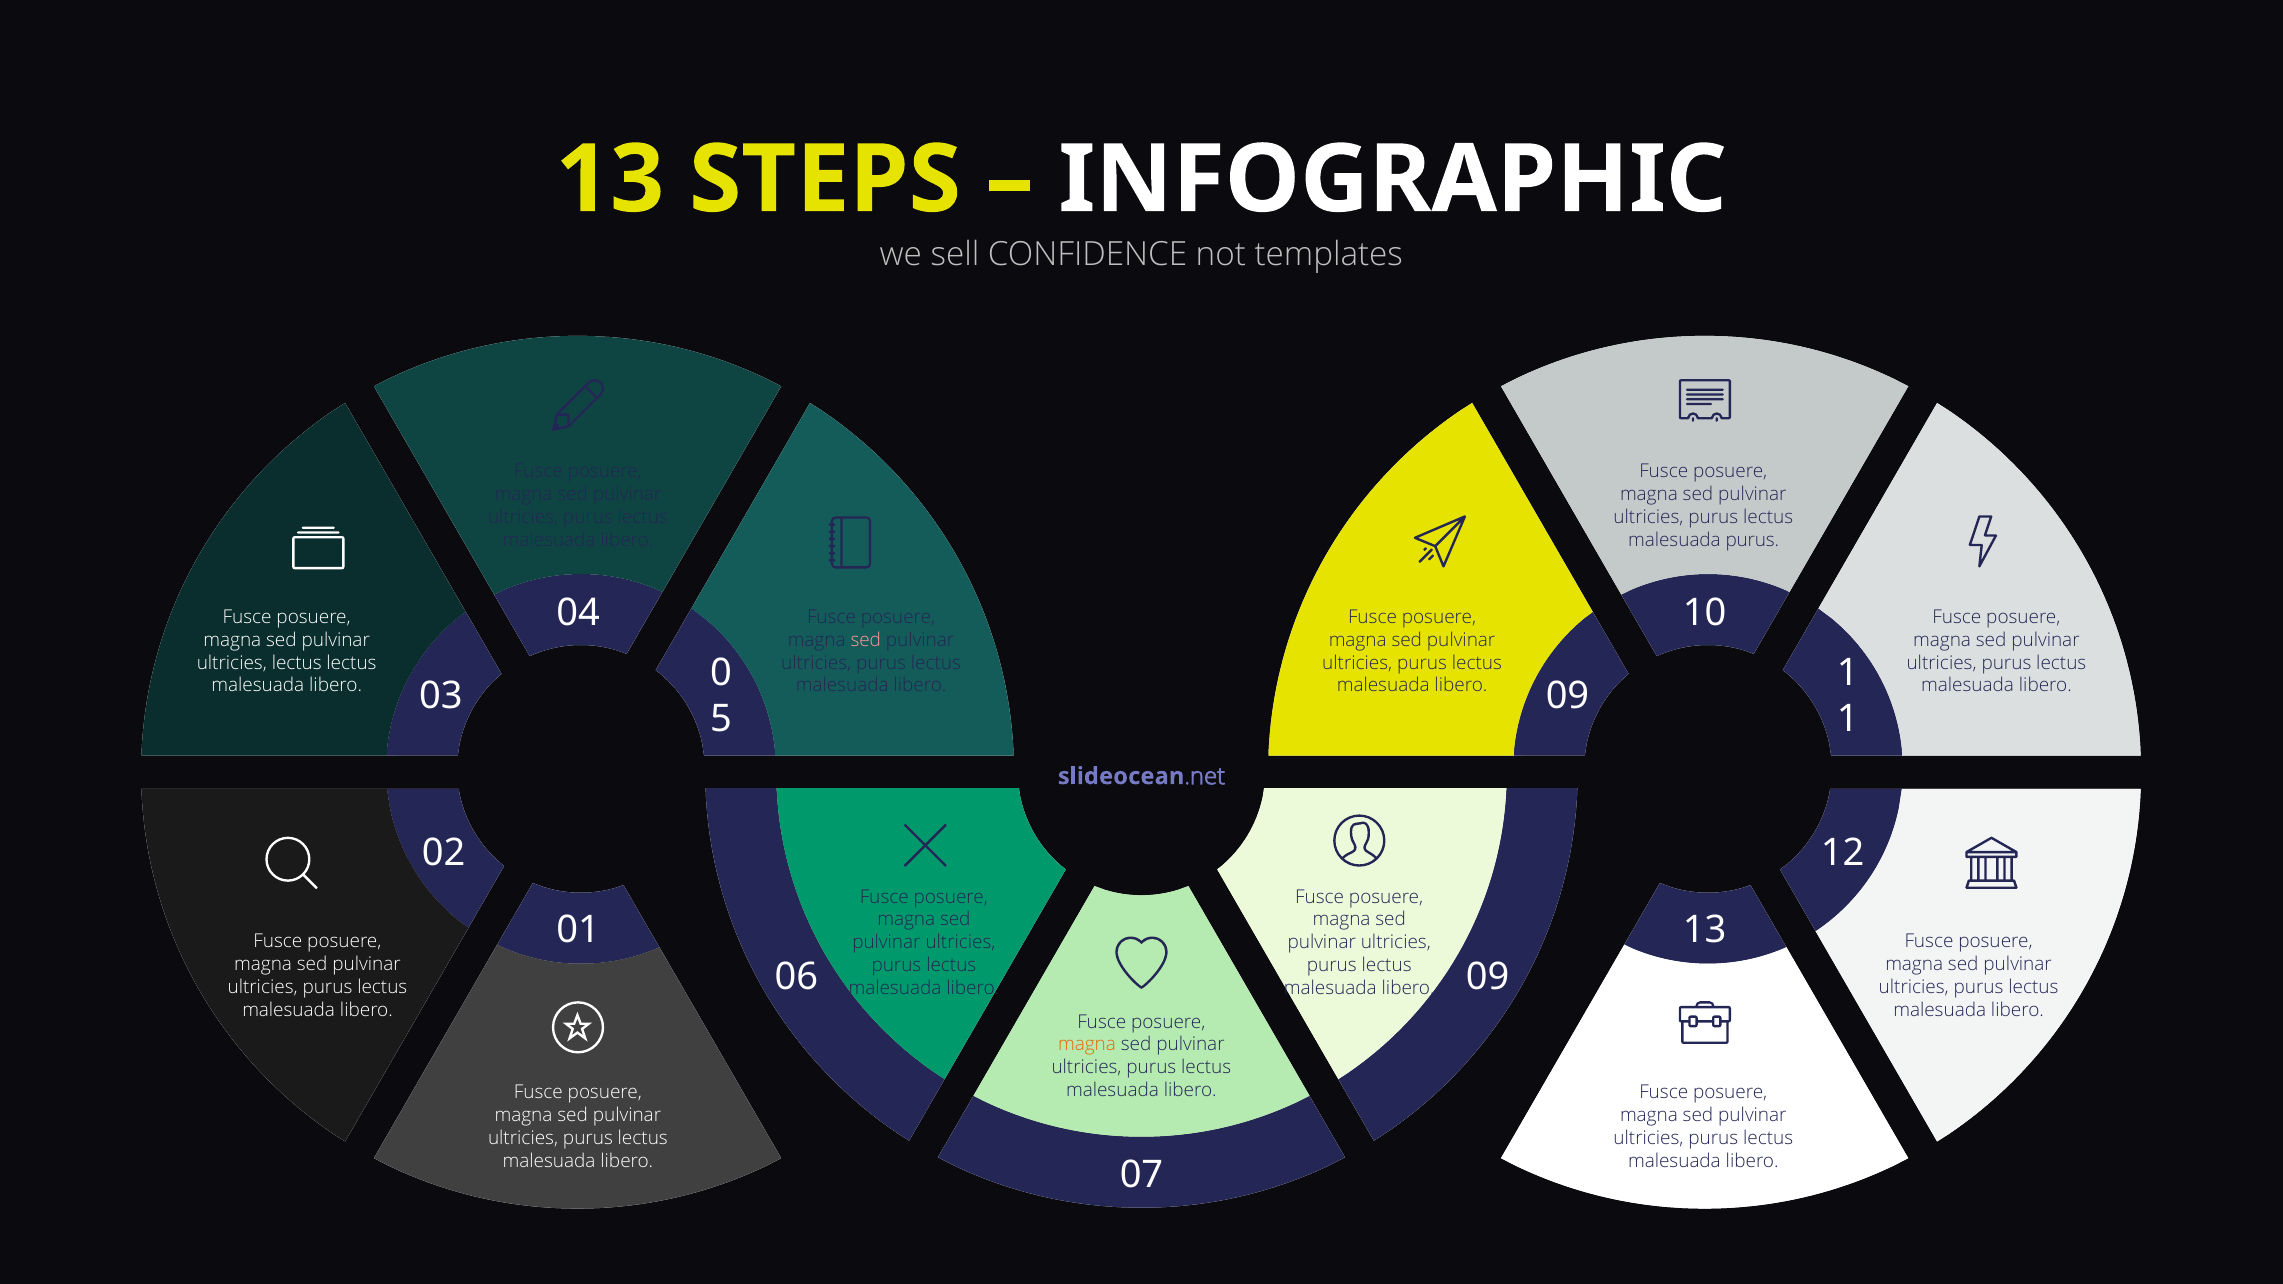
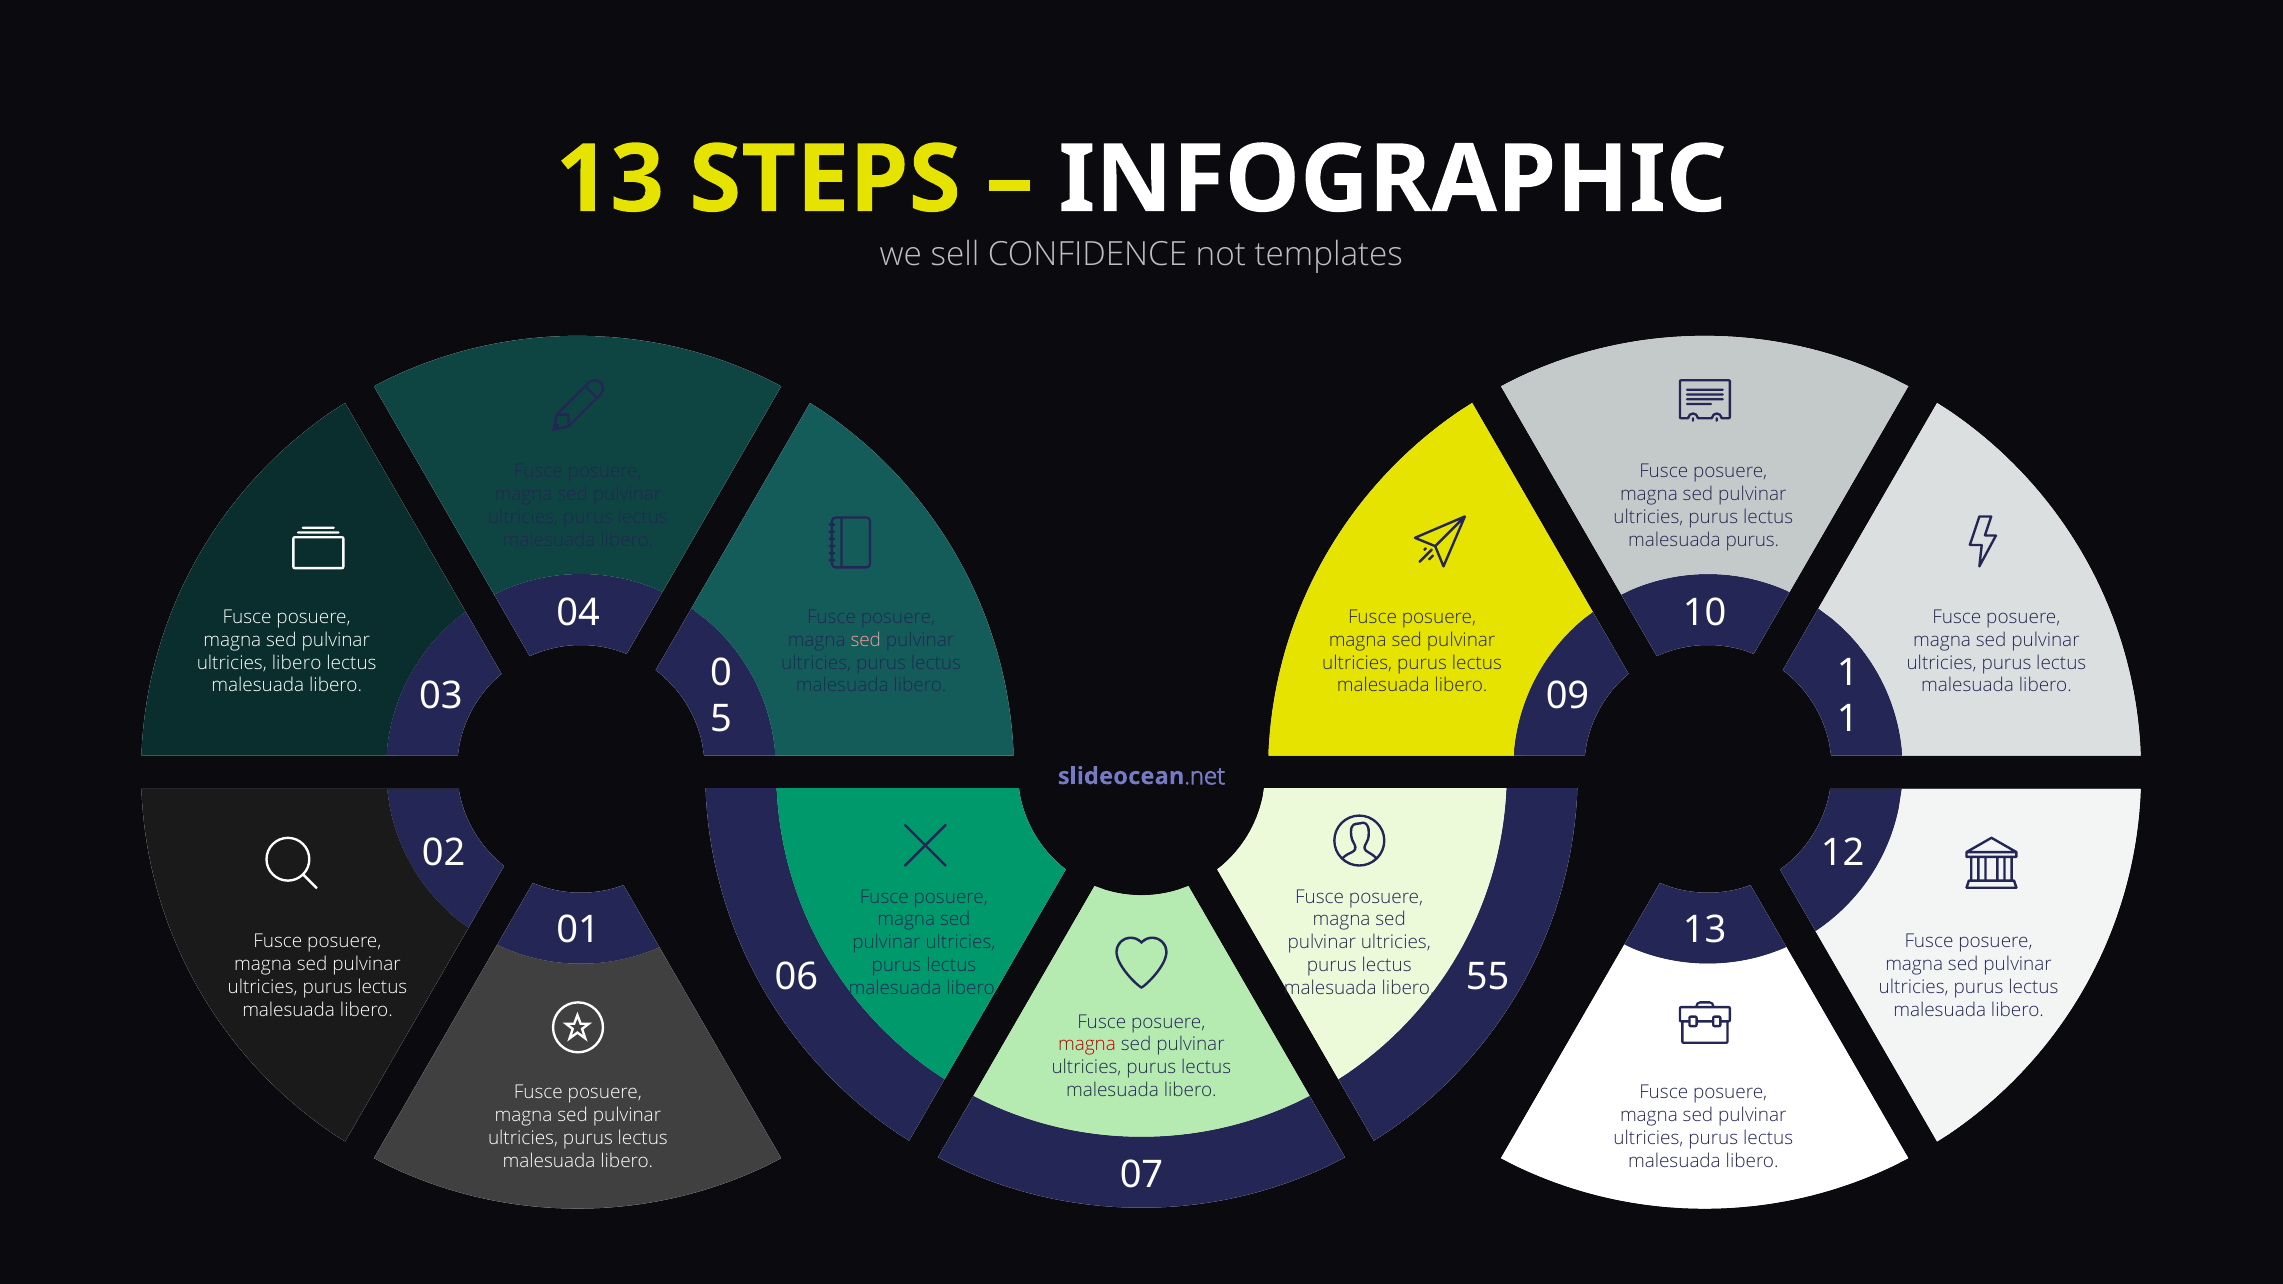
ultricies lectus: lectus -> libero (297, 663)
06 09: 09 -> 55 (1488, 977)
magna colour: orange -> red (1087, 1045)
